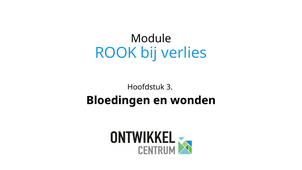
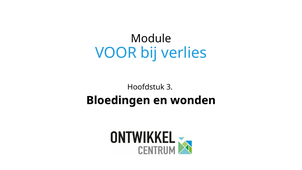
ROOK: ROOK -> VOOR (116, 53)
